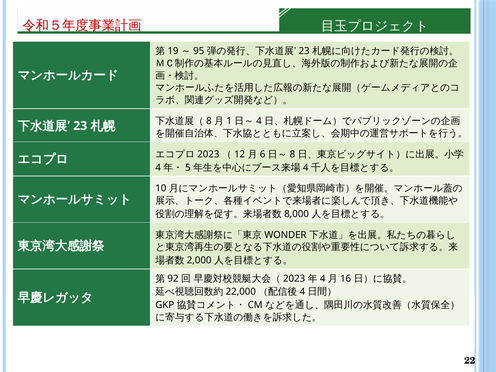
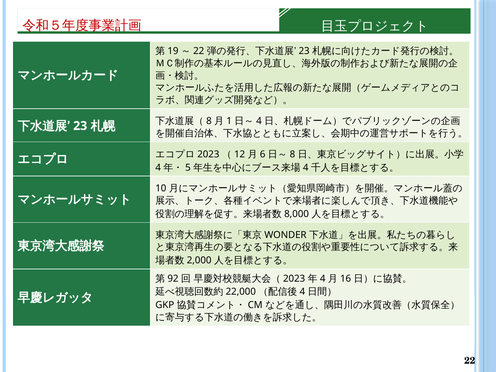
95: 95 -> 22 (199, 51)
